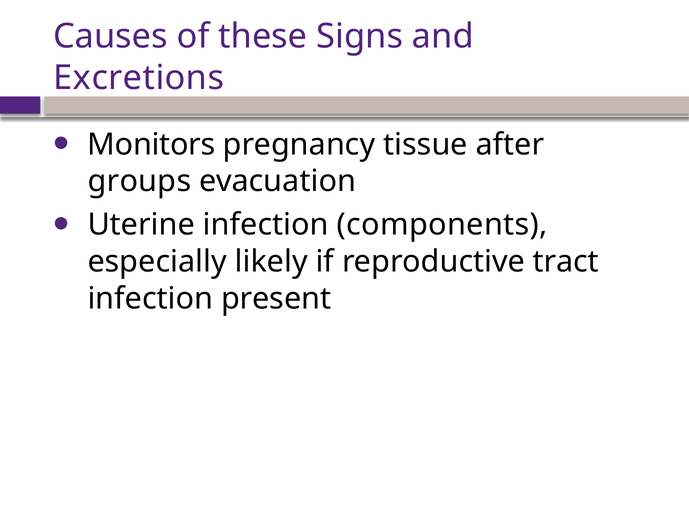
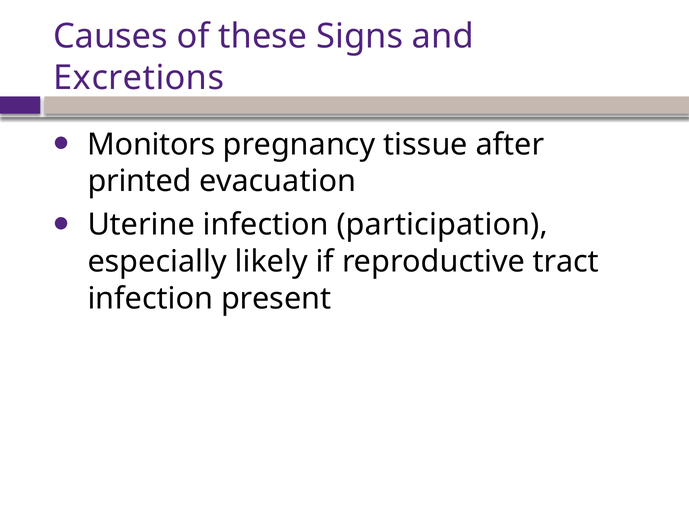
groups: groups -> printed (140, 181)
components: components -> participation (442, 225)
